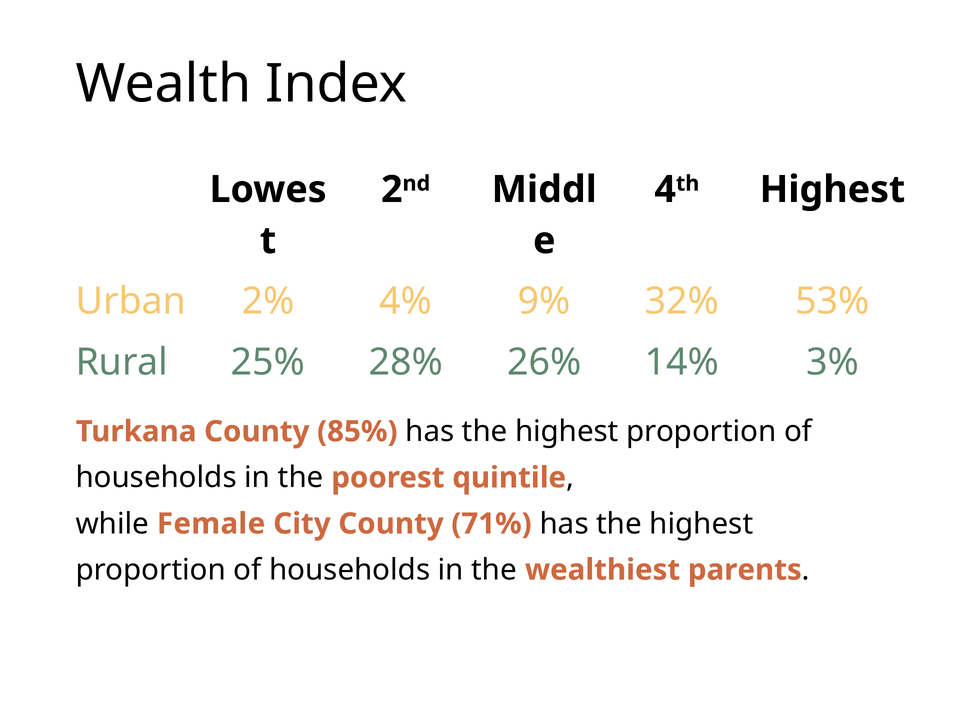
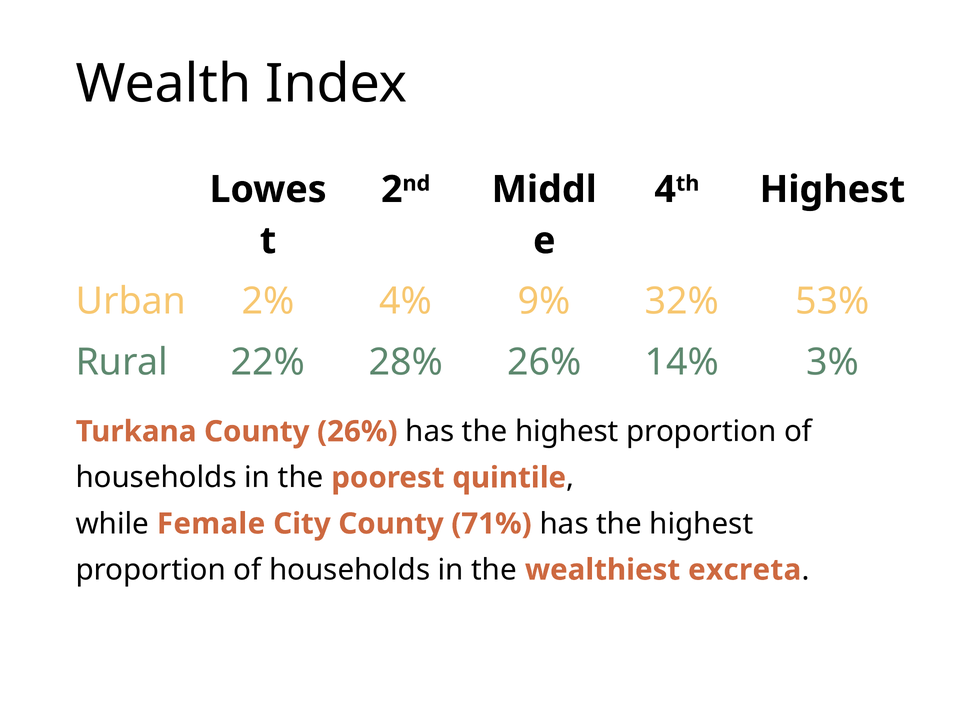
25%: 25% -> 22% (268, 362)
County 85%: 85% -> 26% (357, 432)
parents: parents -> excreta (745, 570)
